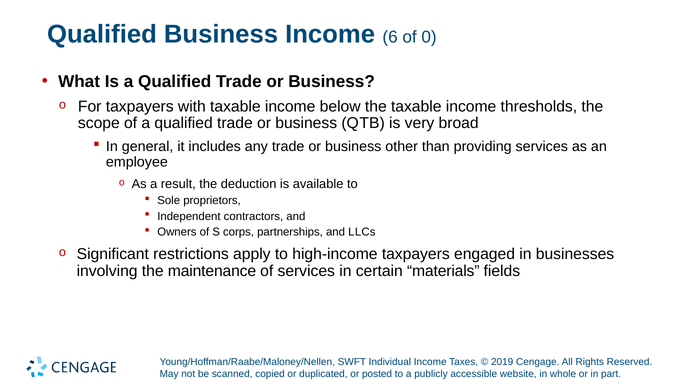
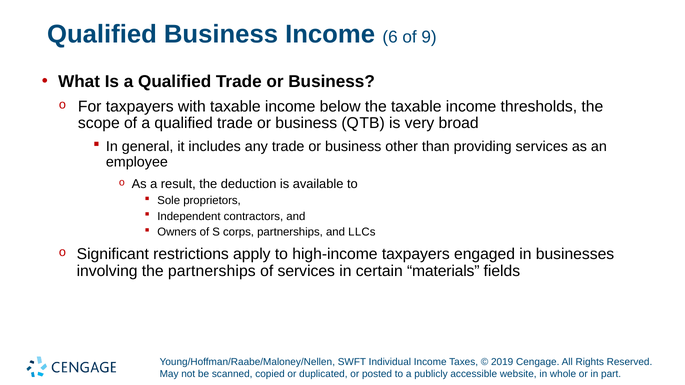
0: 0 -> 9 (429, 37)
the maintenance: maintenance -> partnerships (212, 271)
